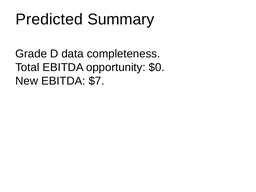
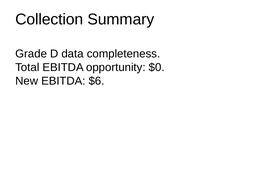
Predicted: Predicted -> Collection (49, 19)
$7: $7 -> $6 (97, 81)
